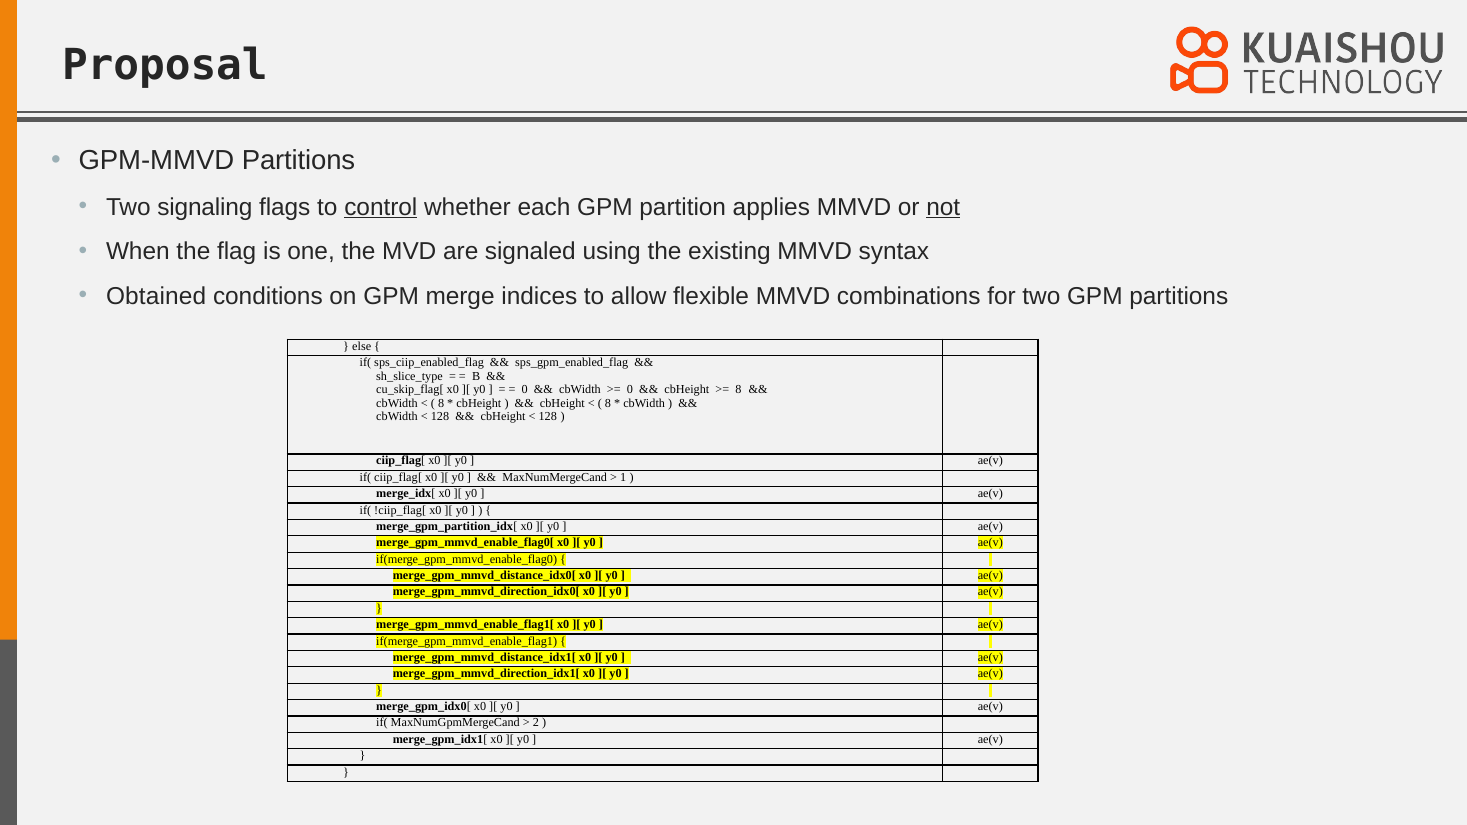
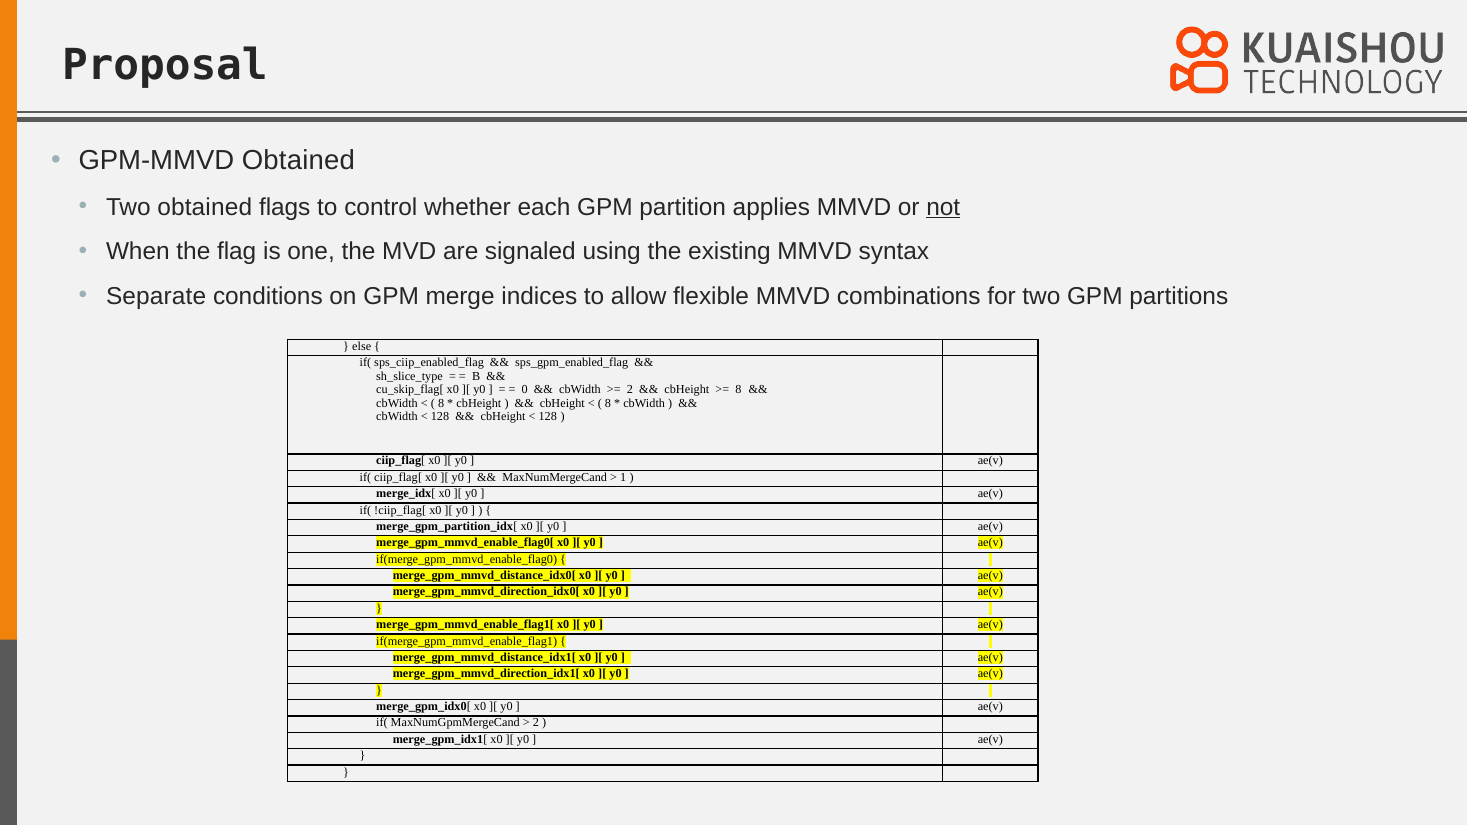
GPM-MMVD Partitions: Partitions -> Obtained (298, 161)
Two signaling: signaling -> obtained (205, 207)
control underline: present -> none (381, 207)
Obtained: Obtained -> Separate (156, 296)
0: 0 -> 2 (630, 390)
